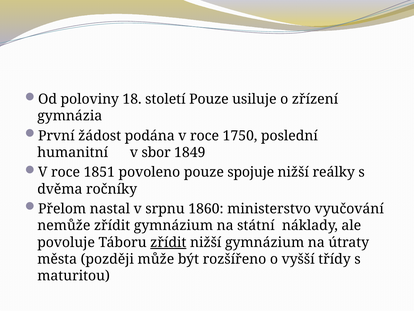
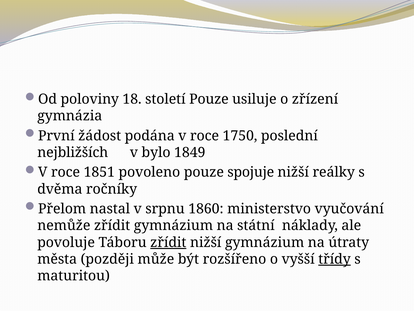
humanitní: humanitní -> nejbližších (73, 152)
sbor: sbor -> bylo (156, 152)
třídy underline: none -> present (335, 259)
